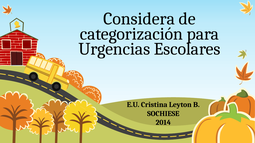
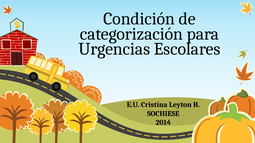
Considera: Considera -> Condición (139, 19)
